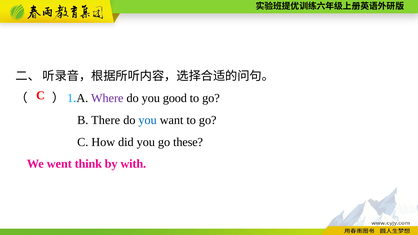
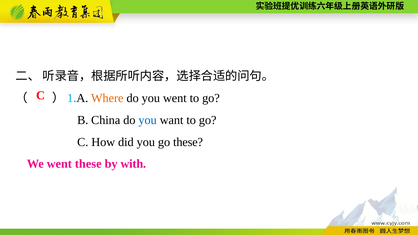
Where colour: purple -> orange (107, 98)
you good: good -> went (175, 98)
There: There -> China (106, 120)
went think: think -> these (88, 164)
